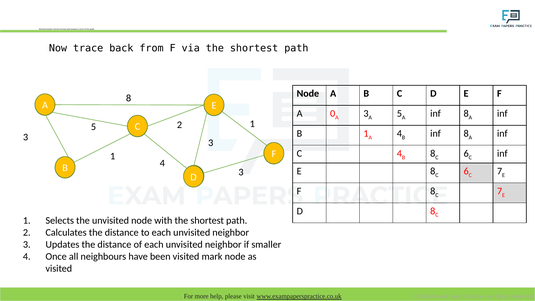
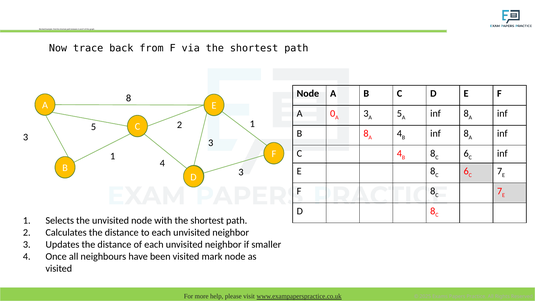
1: 1 -> 8 (366, 134)
